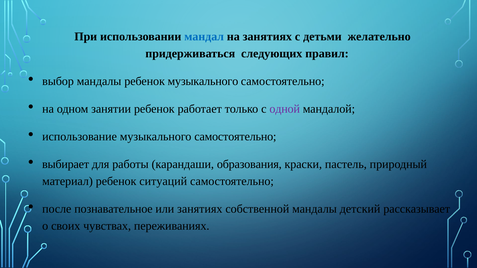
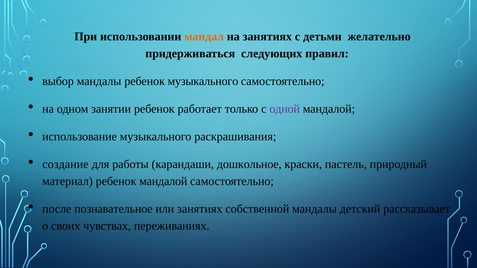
мандал colour: blue -> orange (204, 36)
использование музыкального самостоятельно: самостоятельно -> раскрашивания (235, 137)
выбирает: выбирает -> создание (65, 164)
образования: образования -> дошкольное (249, 164)
ребенок ситуаций: ситуаций -> мандалой (163, 181)
